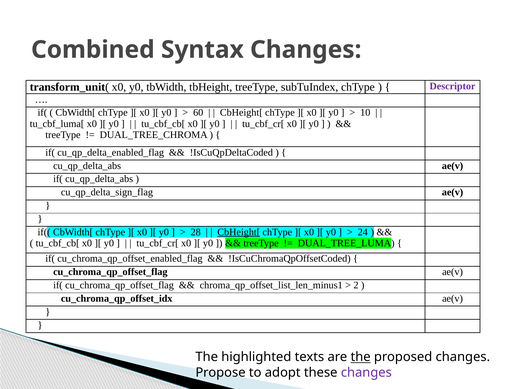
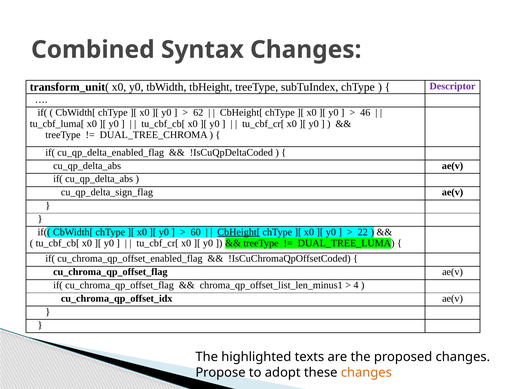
60: 60 -> 62 (198, 113)
10: 10 -> 46 (365, 113)
28: 28 -> 60 (196, 232)
24: 24 -> 22 (363, 232)
2: 2 -> 4 (356, 285)
the underline: present -> none (361, 357)
changes colour: purple -> orange (366, 373)
